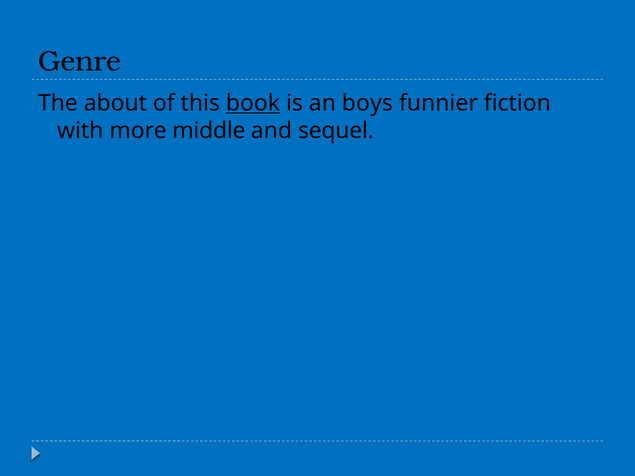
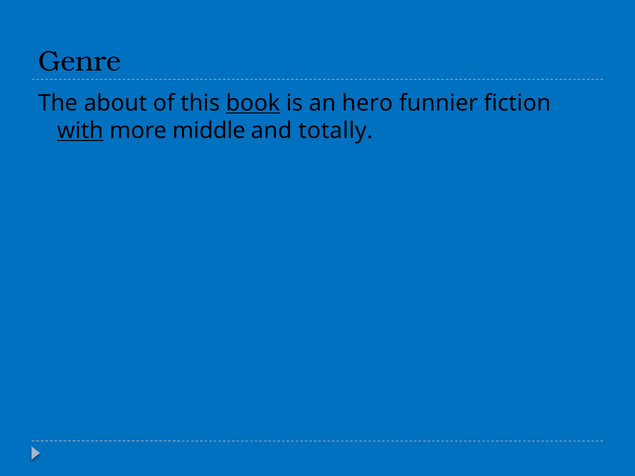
boys: boys -> hero (367, 103)
with underline: none -> present (80, 131)
sequel: sequel -> totally (336, 131)
